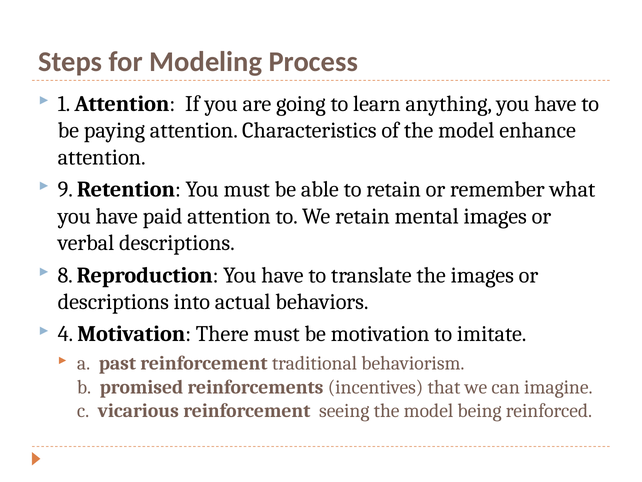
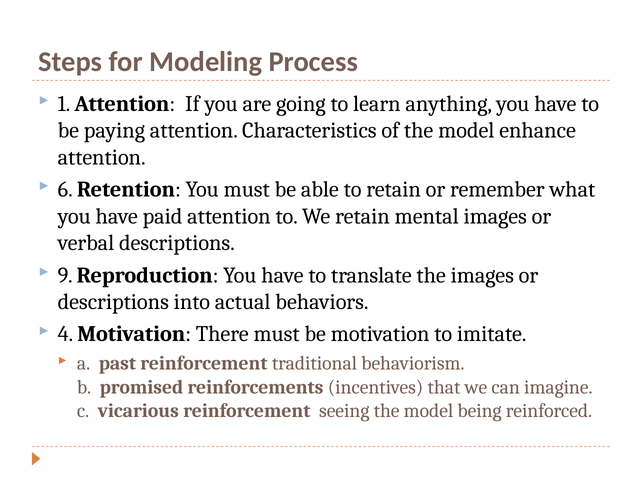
9: 9 -> 6 (65, 189)
8: 8 -> 9 (65, 275)
